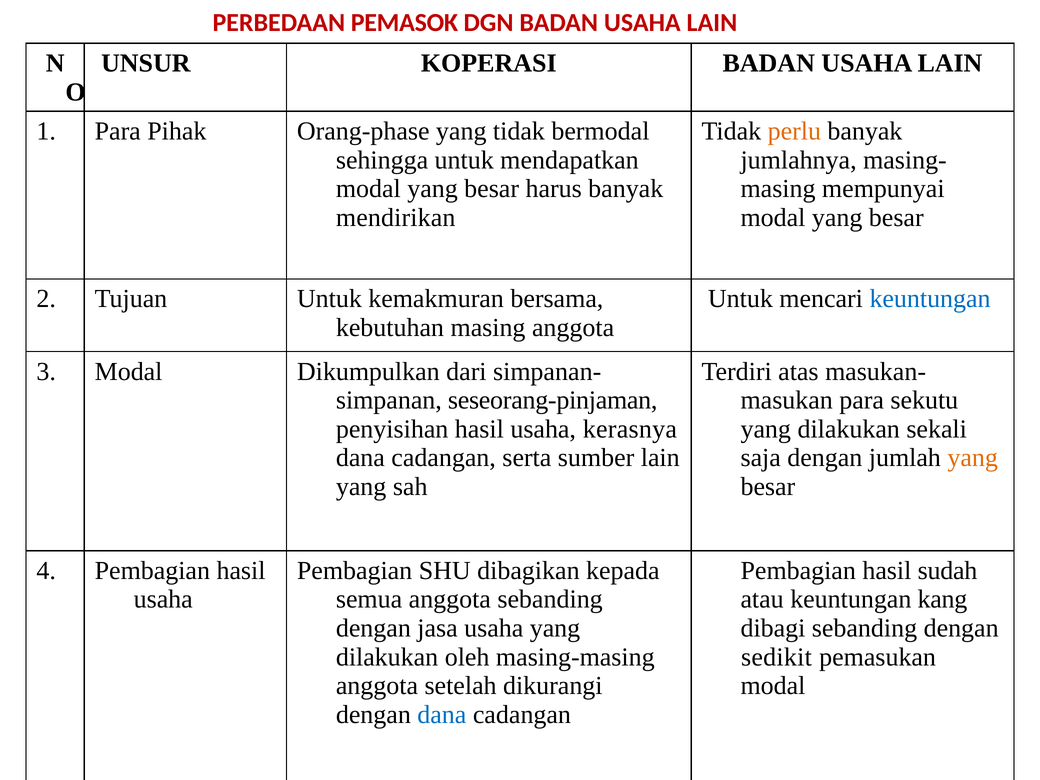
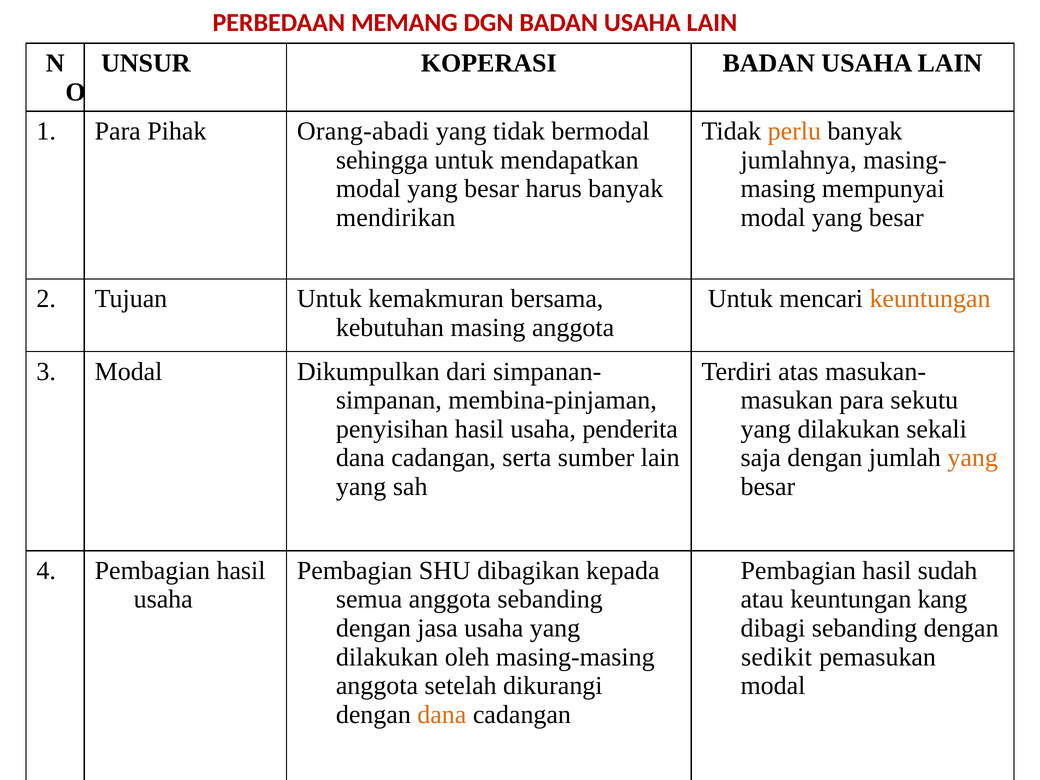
PEMASOK: PEMASOK -> MEMANG (404, 22)
Orang-phase: Orang-phase -> Orang-abadi (363, 131)
keuntungan colour: blue -> orange (930, 299)
seseorang-pinjaman: seseorang-pinjaman -> membina-pinjaman (553, 400)
kerasnya: kerasnya -> penderita (630, 429)
dana colour: blue -> orange (442, 715)
